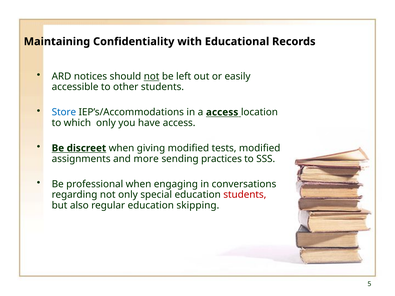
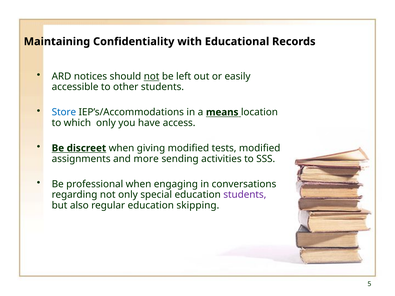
a access: access -> means (222, 112)
practices: practices -> activities (221, 159)
students colour: red -> purple (245, 195)
